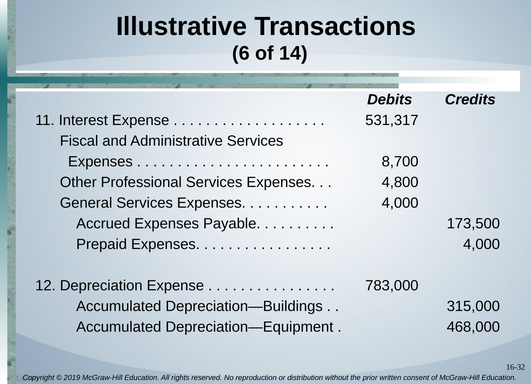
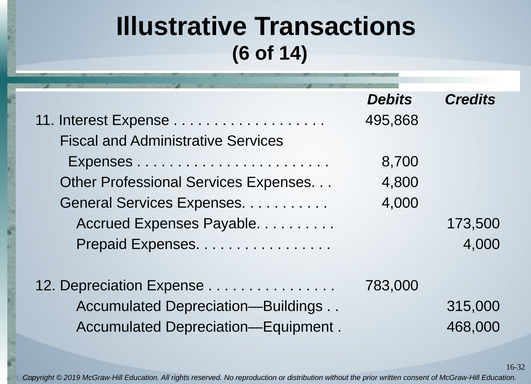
531,317: 531,317 -> 495,868 (392, 120)
